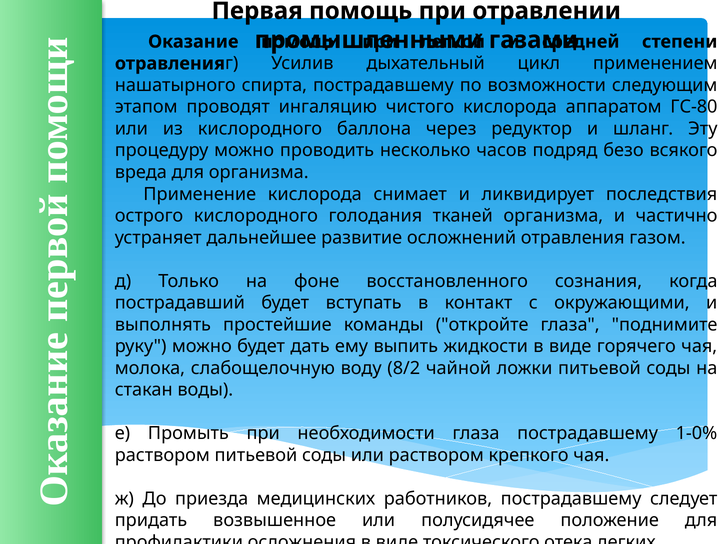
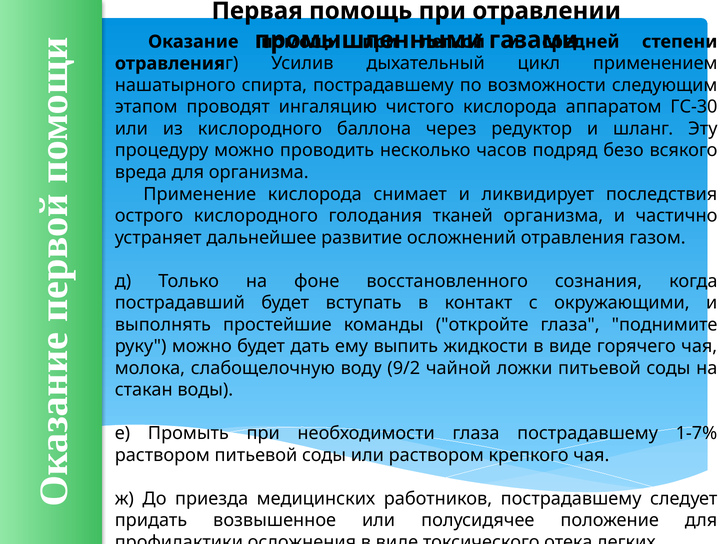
ГС-80: ГС-80 -> ГС-30 (694, 107)
8/2: 8/2 -> 9/2 (404, 368)
1-0%: 1-0% -> 1-7% (696, 433)
